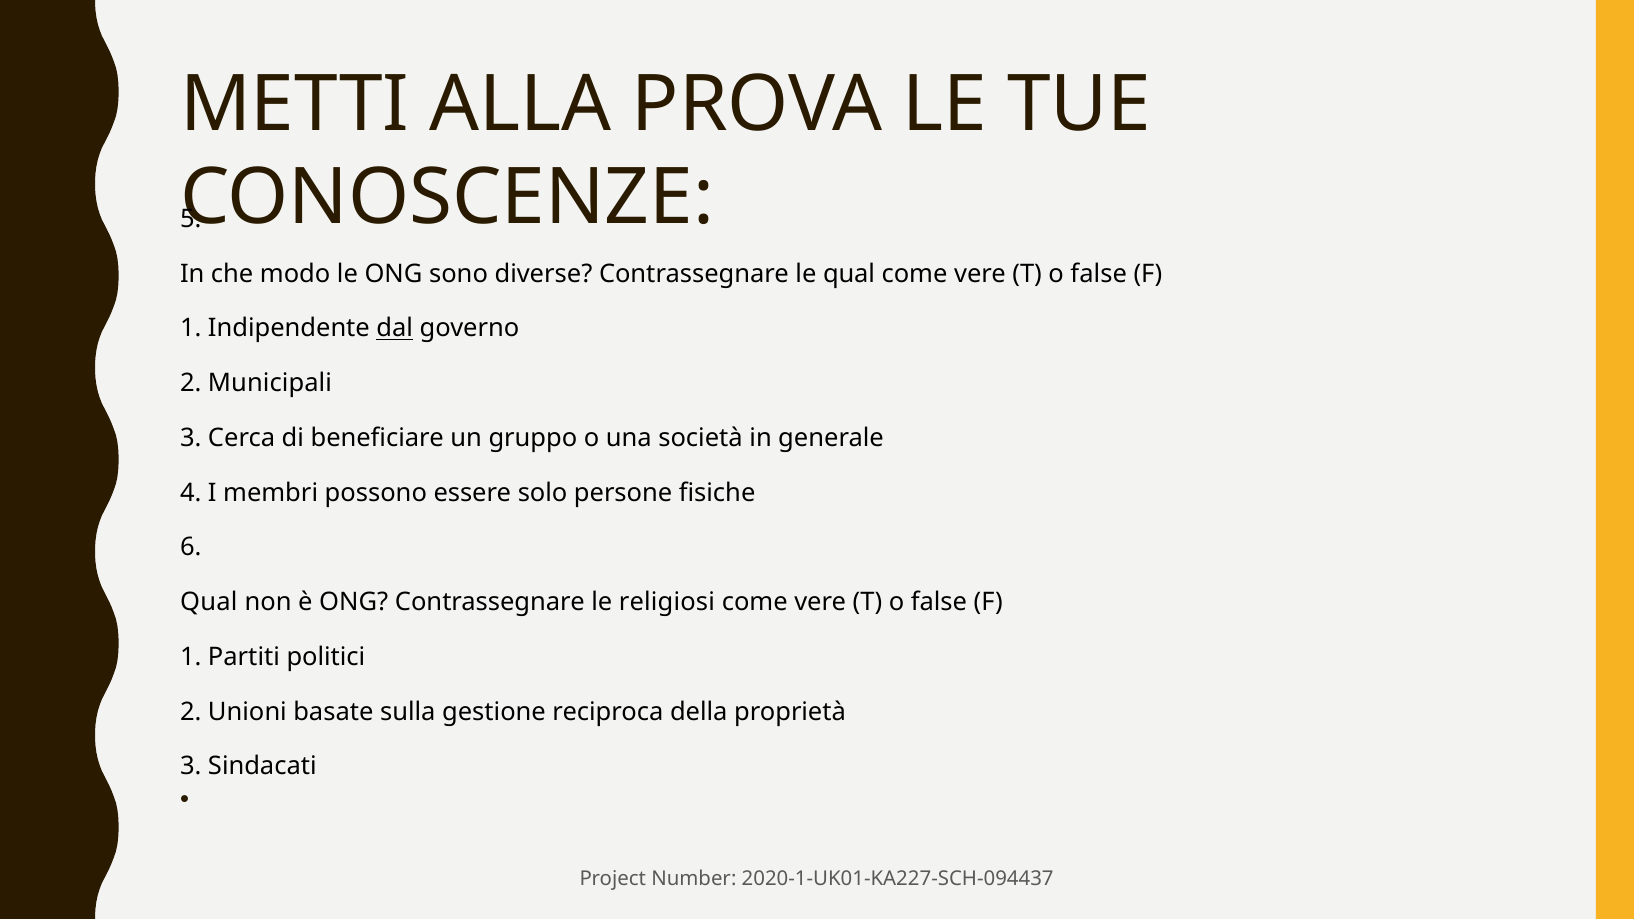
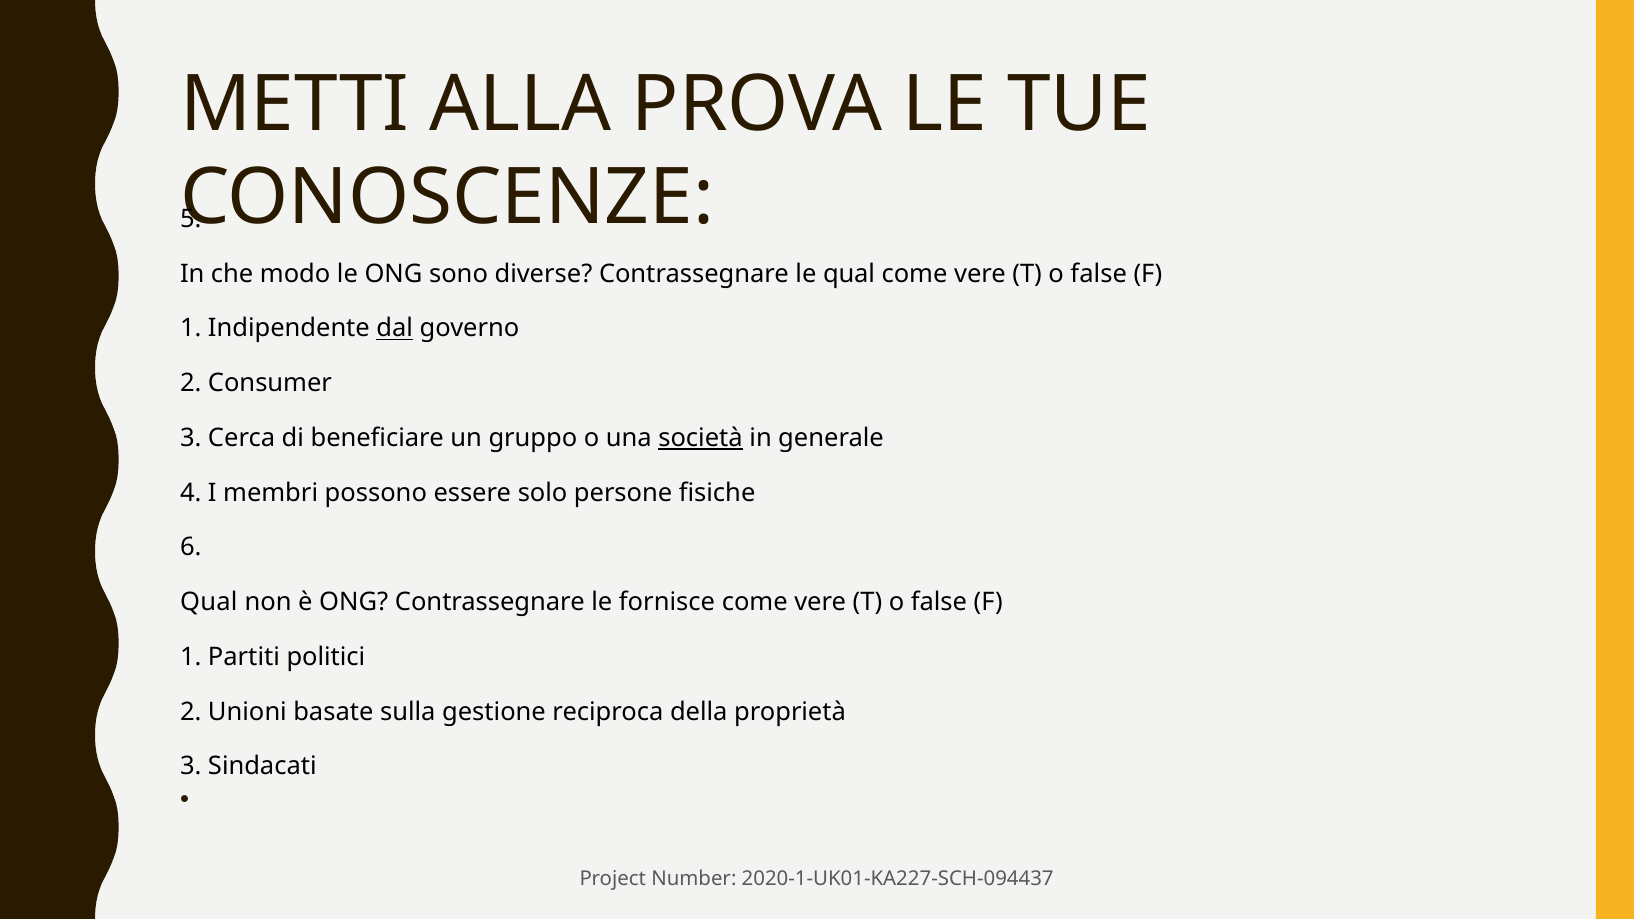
Municipali: Municipali -> Consumer (270, 383)
società underline: none -> present (701, 438)
religiosi: religiosi -> fornisce (667, 602)
